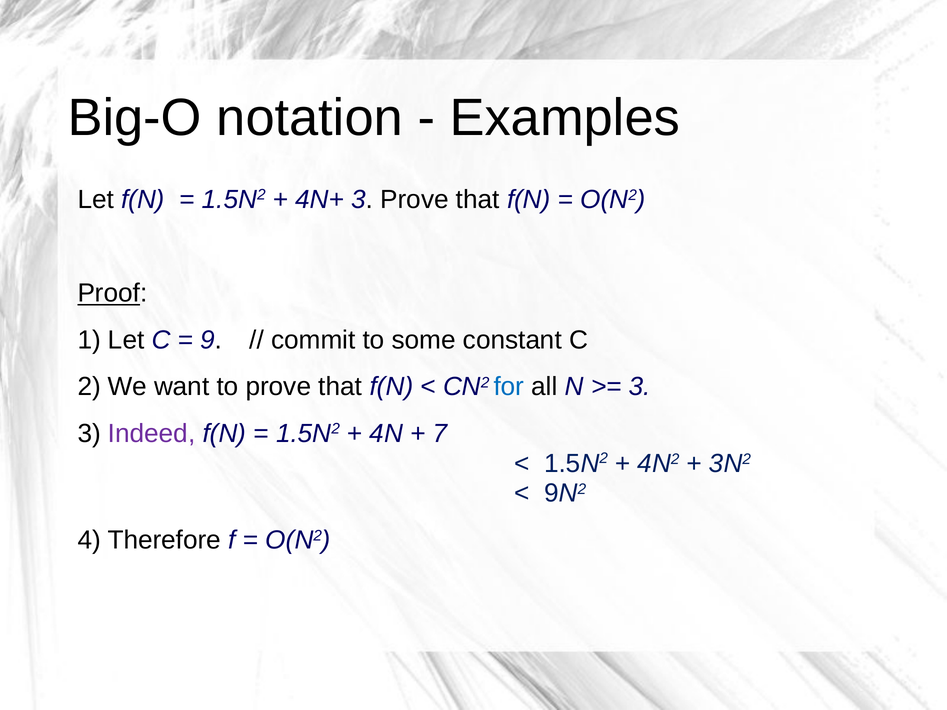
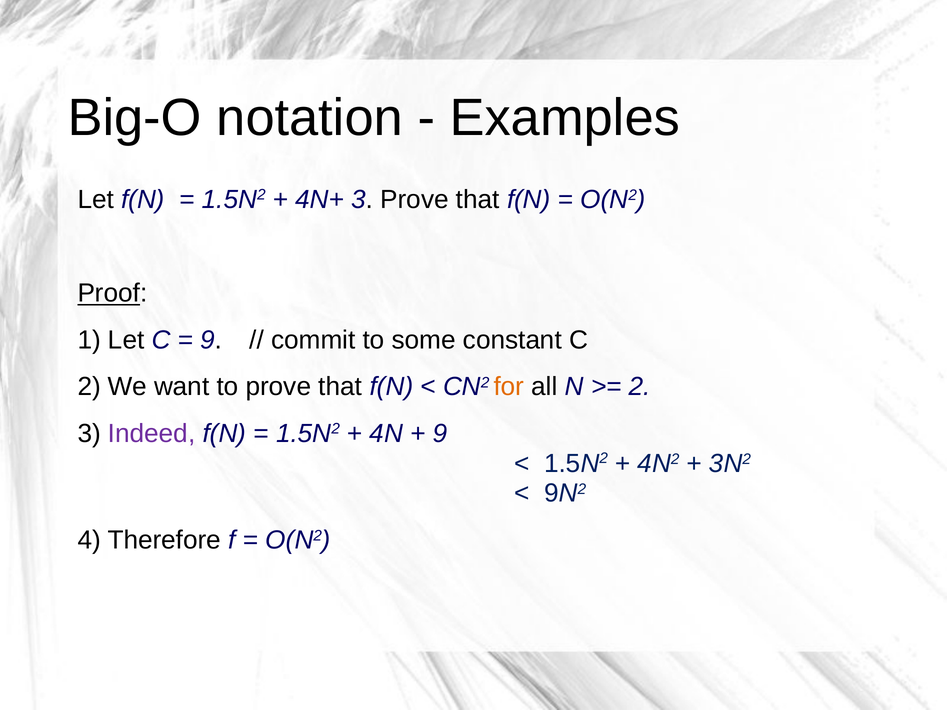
for colour: blue -> orange (509, 387)
3: 3 -> 2 (640, 387)
7: 7 -> 9 (440, 434)
